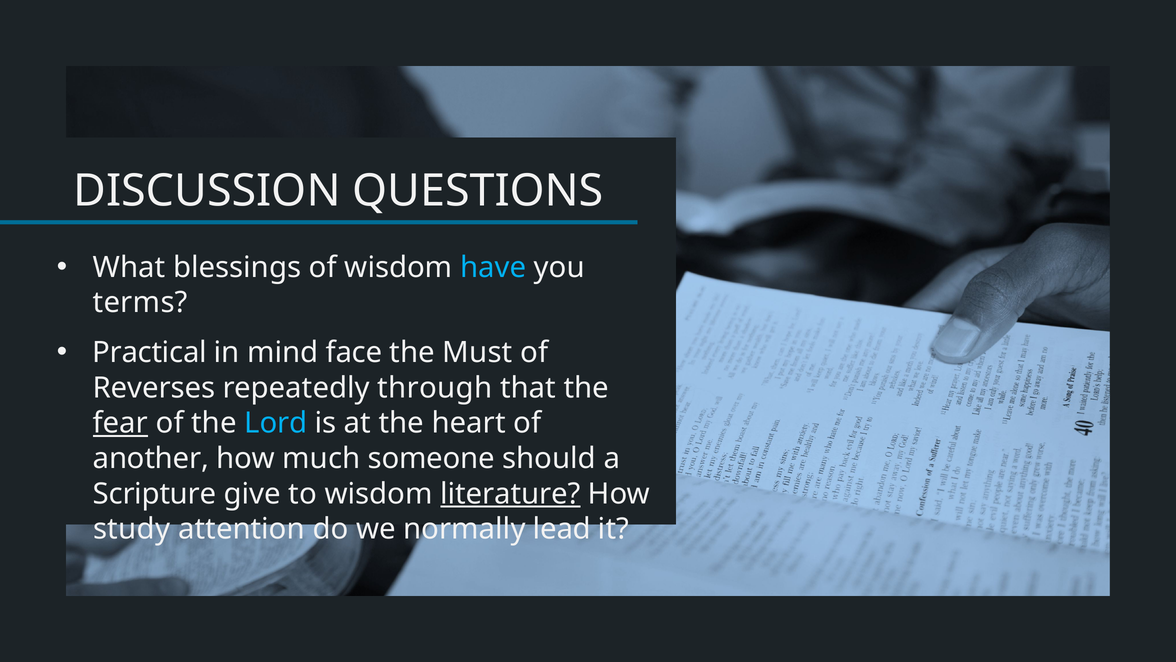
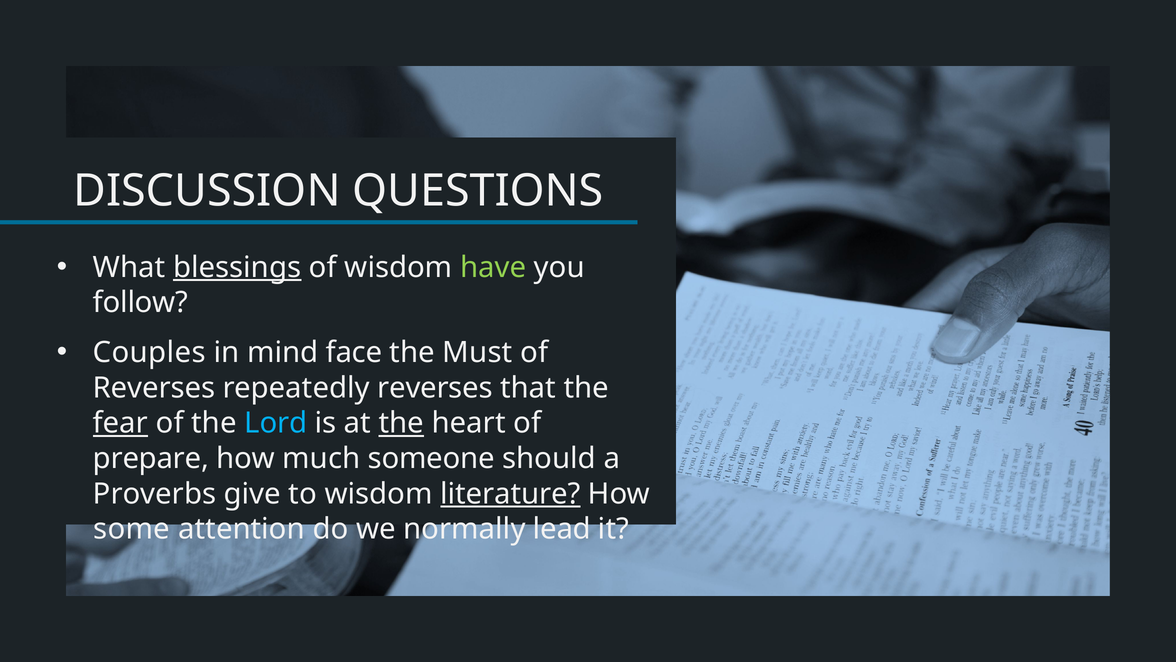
blessings underline: none -> present (237, 267)
have colour: light blue -> light green (493, 267)
terms: terms -> follow (140, 302)
Practical: Practical -> Couples (149, 352)
repeatedly through: through -> reverses (435, 388)
the underline: none -> present (401, 423)
another: another -> prepare (151, 458)
Scripture: Scripture -> Proverbs (154, 494)
study: study -> some (132, 529)
